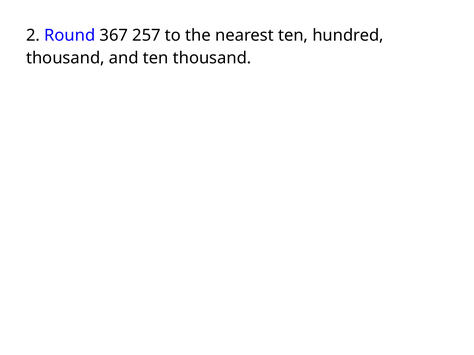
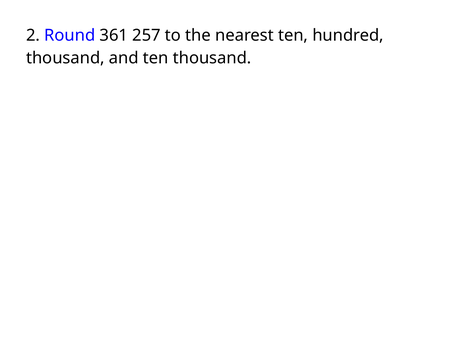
367: 367 -> 361 (114, 36)
